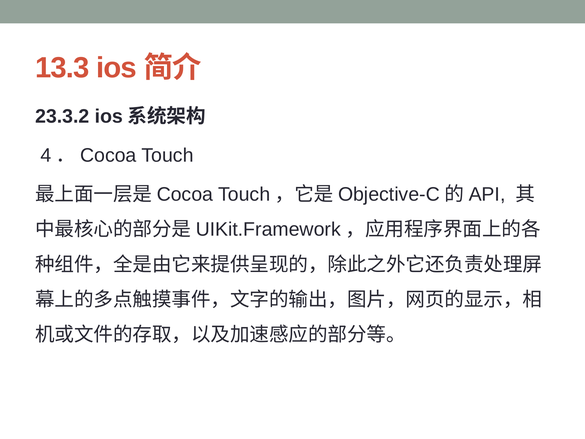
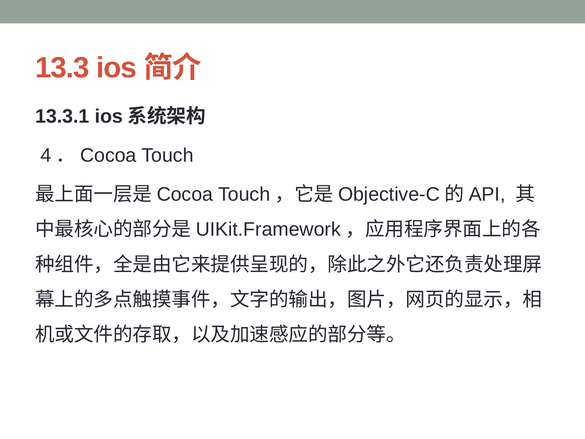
23.3.2: 23.3.2 -> 13.3.1 (62, 116)
